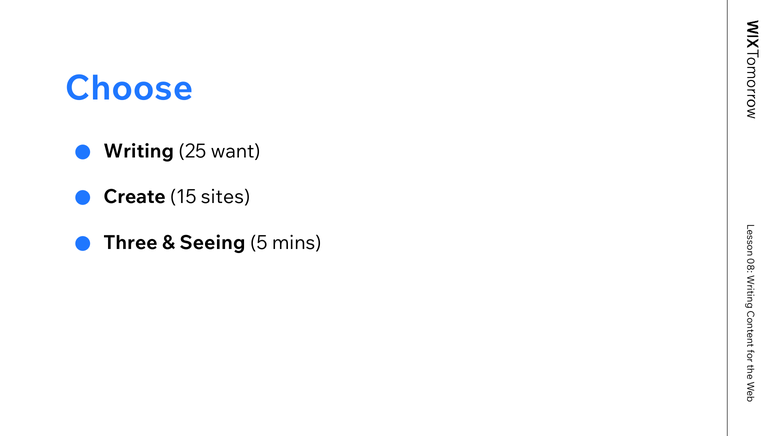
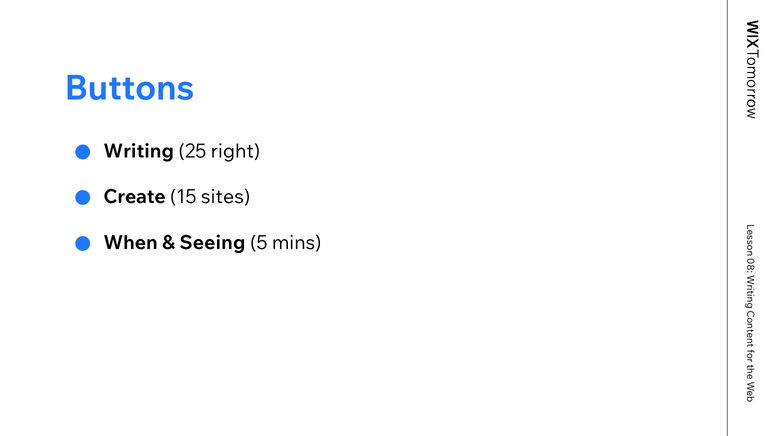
Choose: Choose -> Buttons (130, 89)
want: want -> right (235, 152)
Three: Three -> When (131, 243)
